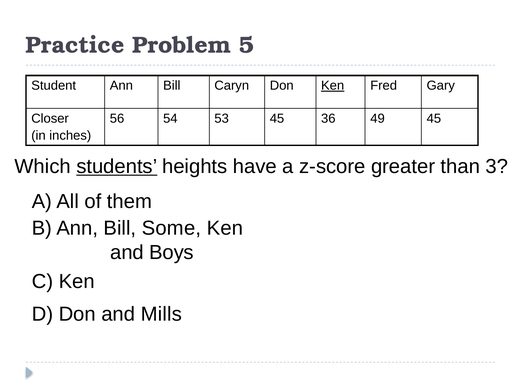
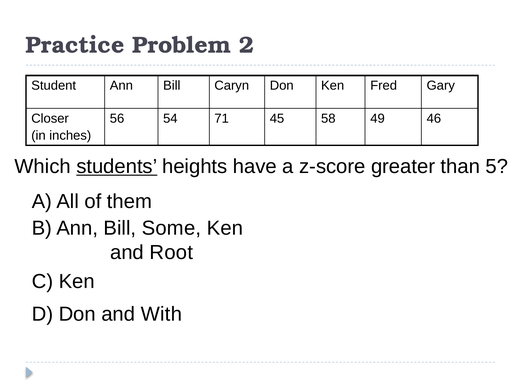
5: 5 -> 2 (246, 45)
Ken underline: present -> none (333, 86)
53: 53 -> 71 (222, 118)
36: 36 -> 58 (328, 118)
49 45: 45 -> 46 (434, 118)
3: 3 -> 5 (497, 166)
Boys: Boys -> Root (171, 252)
Mills: Mills -> With (161, 314)
